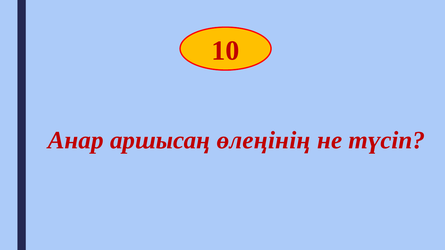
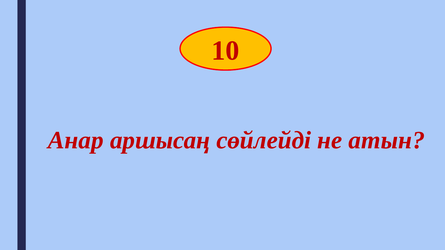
өлеңінің: өлеңінің -> сөйлейді (264, 140)
түсіп: түсіп -> атын (387, 140)
